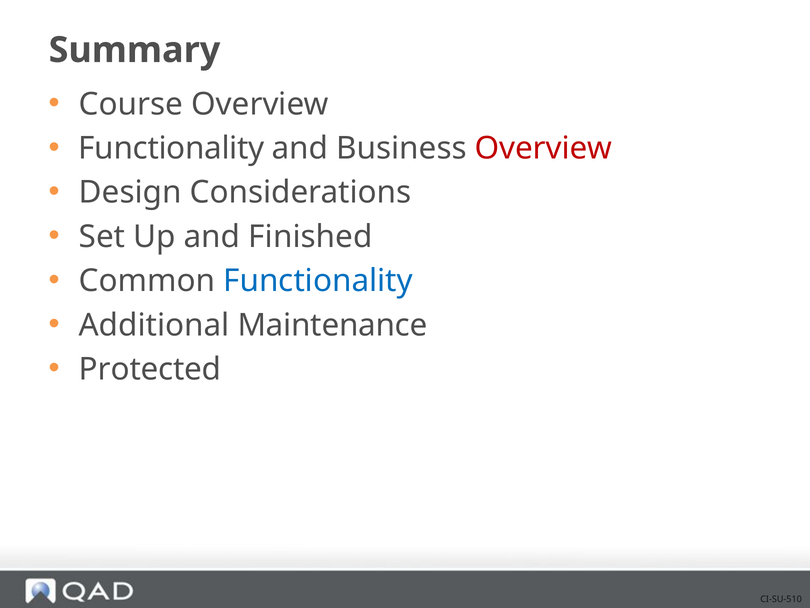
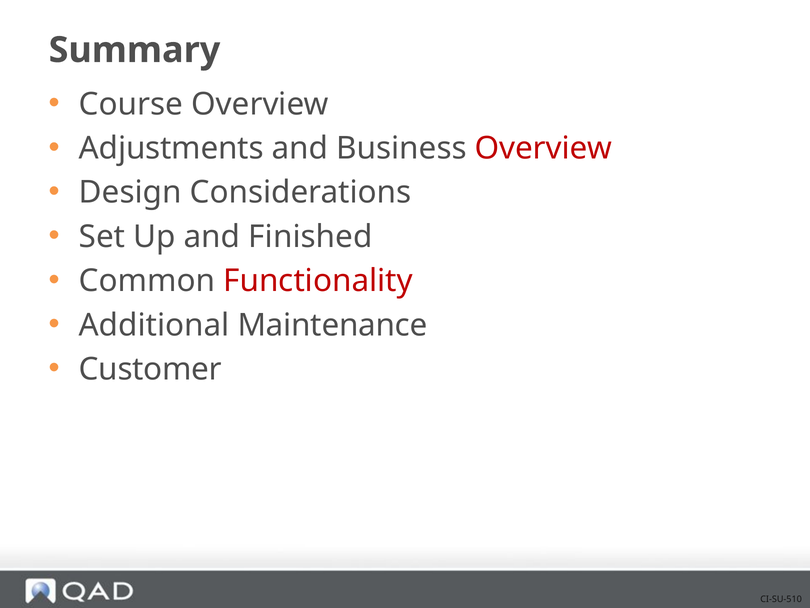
Functionality: Functionality -> Adjustments (171, 148)
Functionality colour: blue -> red (318, 281)
Protected: Protected -> Customer (150, 369)
